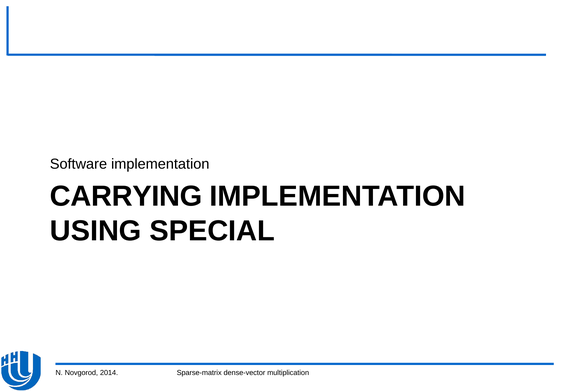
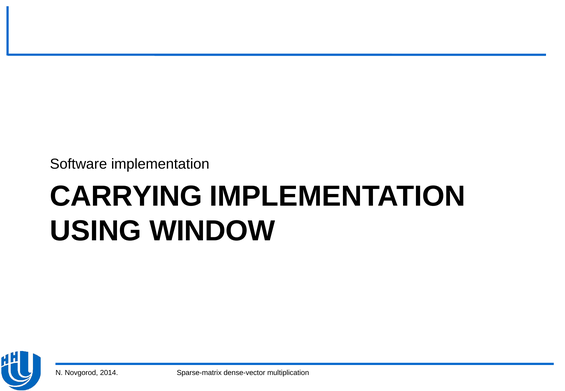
SPECIAL: SPECIAL -> WINDOW (212, 231)
